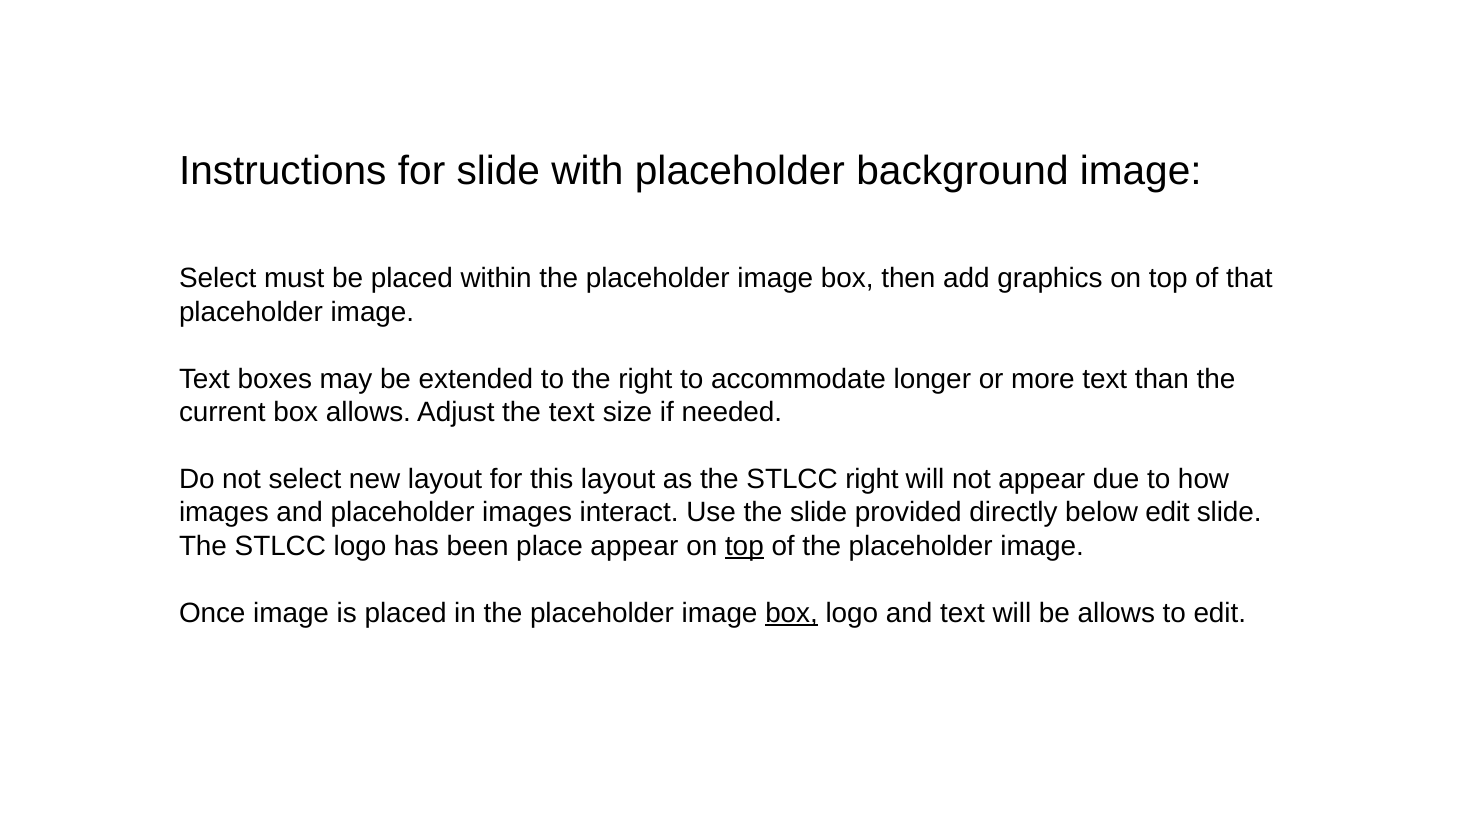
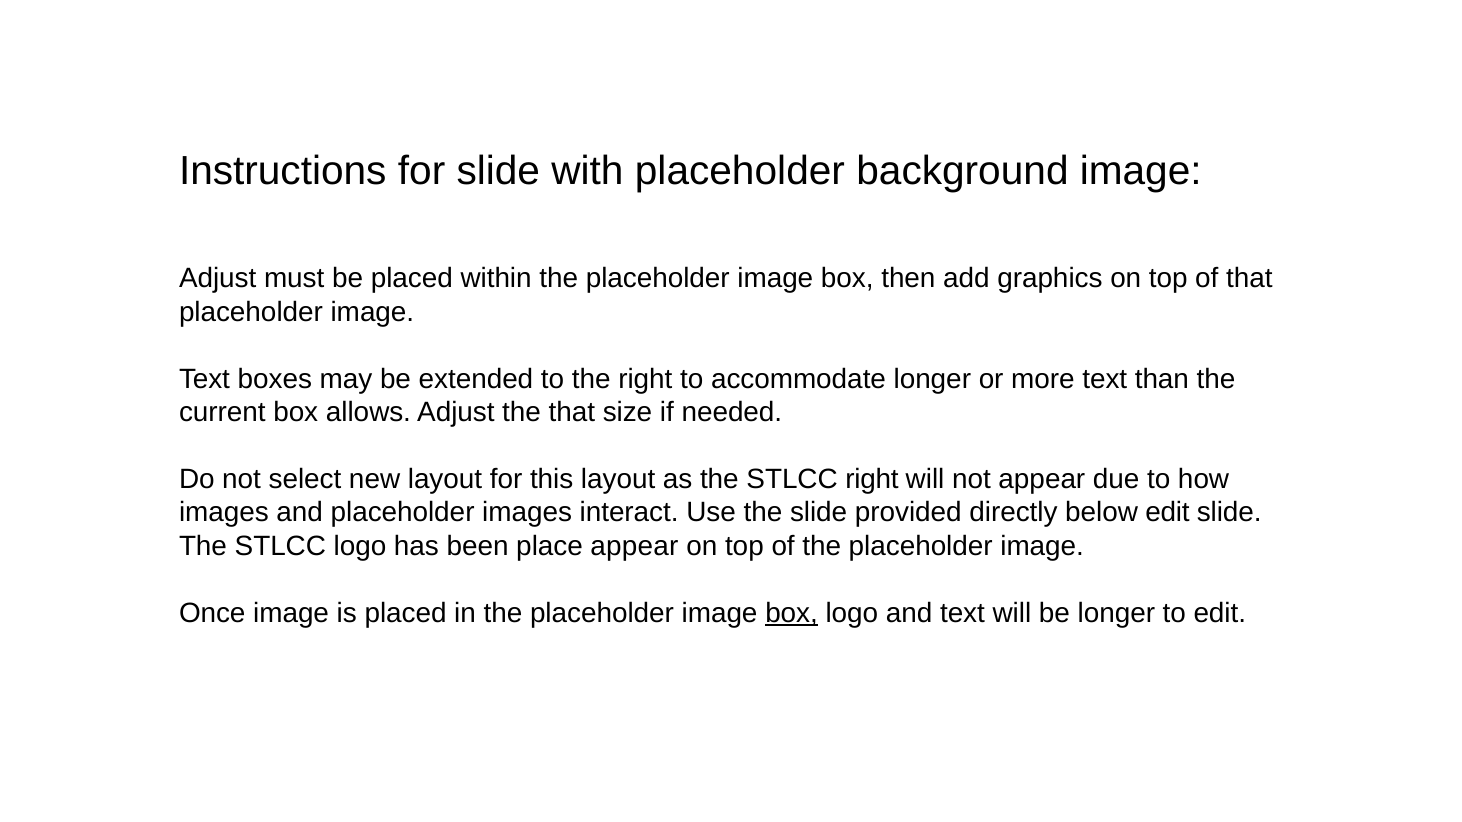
Select: Select -> Adjust (218, 279)
the text: text -> that (572, 413)
top underline: present -> none (744, 546)
be allows: allows -> longer (1116, 613)
